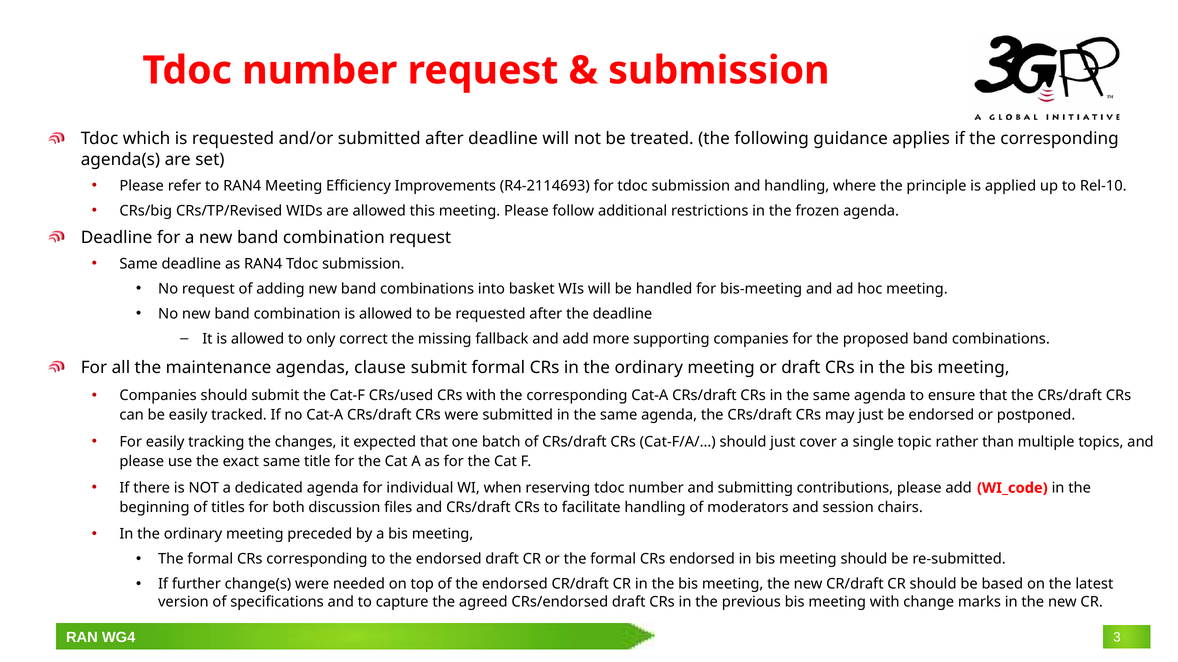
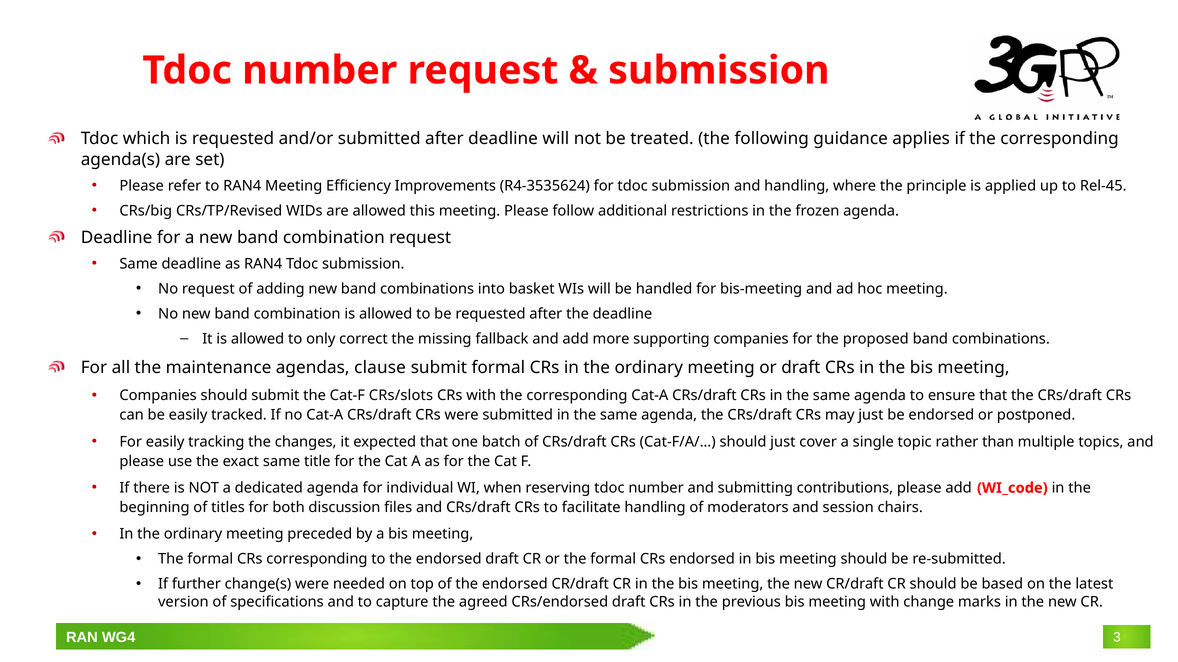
R4-2114693: R4-2114693 -> R4-3535624 (545, 186)
Rel-10: Rel-10 -> Rel-45 (1103, 186)
CRs/used: CRs/used -> CRs/slots (401, 396)
